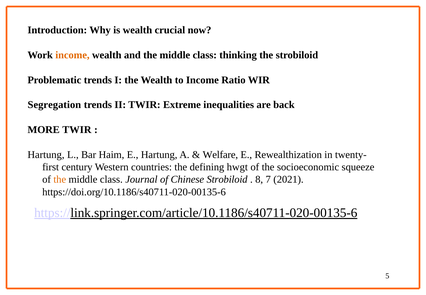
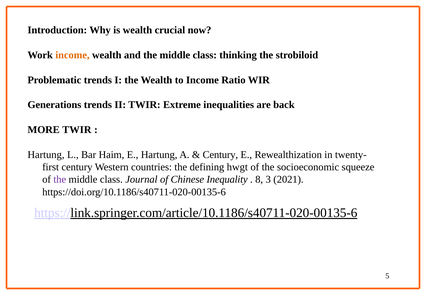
Segregation: Segregation -> Generations (54, 105)
Welfare: Welfare -> Century (220, 155)
the colour: orange -> purple (60, 179)
Chinese Strobiloid: Strobiloid -> Inequality (227, 179)
7: 7 -> 3 (268, 179)
